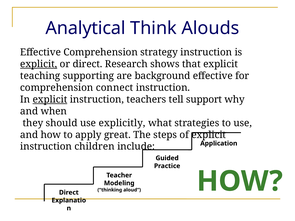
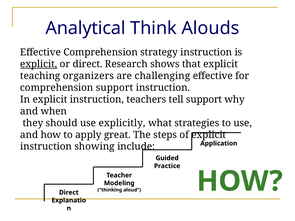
supporting: supporting -> organizers (88, 76)
background: background -> challenging (162, 76)
comprehension connect: connect -> support (115, 88)
explicit underline: present -> none (50, 100)
children: children -> showing (95, 147)
